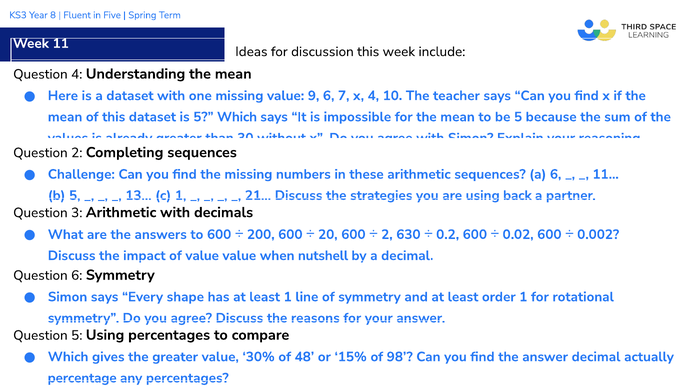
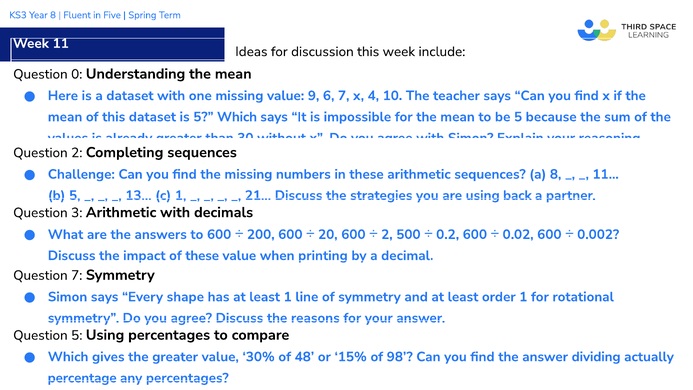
Question 4: 4 -> 0 (77, 74)
a 6: 6 -> 8 (556, 174)
630: 630 -> 500 (408, 234)
of value: value -> these (202, 255)
nutshell: nutshell -> printing (323, 255)
Question 6: 6 -> 7 (77, 275)
answer decimal: decimal -> dividing (596, 357)
